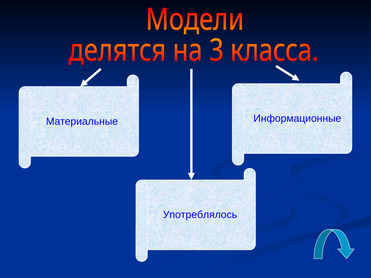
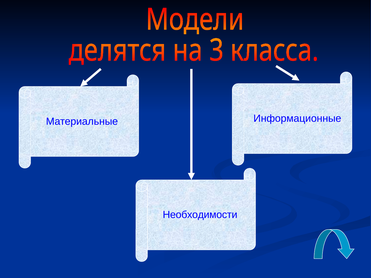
Употреблялось: Употреблялось -> Необходимости (200, 215)
